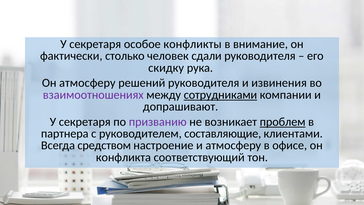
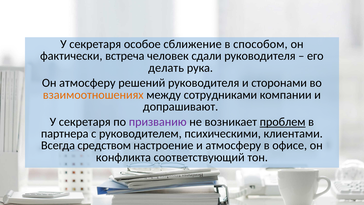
конфликты: конфликты -> сближение (193, 44)
внимание: внимание -> способом (260, 44)
столько: столько -> встреча (125, 56)
скидку: скидку -> делать (166, 68)
извинения: извинения -> сторонами (279, 83)
взаимоотношениях colour: purple -> orange (93, 95)
сотрудниками underline: present -> none (220, 95)
составляющие: составляющие -> психическими (223, 133)
